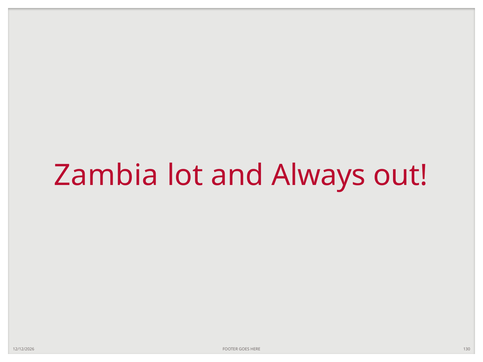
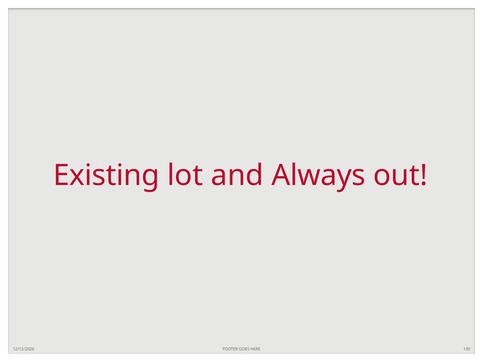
Zambia: Zambia -> Existing (106, 176)
